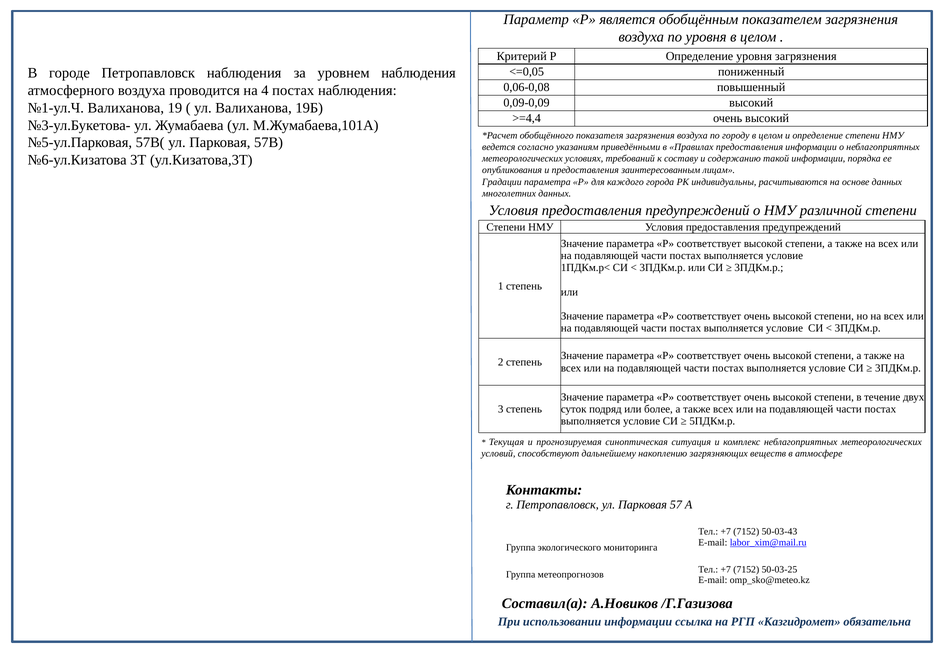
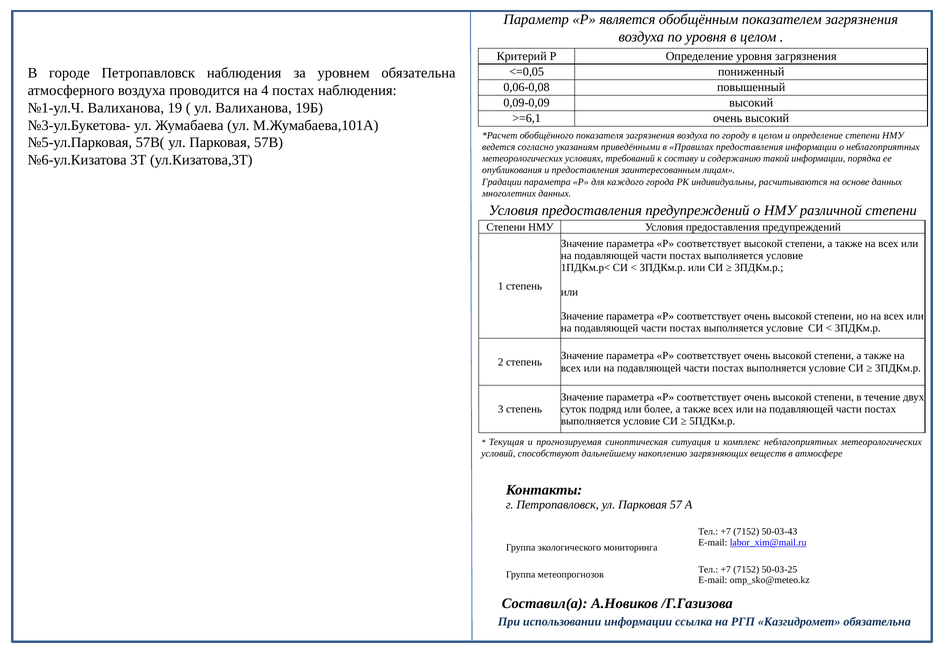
уровнем наблюдения: наблюдения -> обязательна (418, 73)
>=4,4: >=4,4 -> >=6,1 (527, 118)
